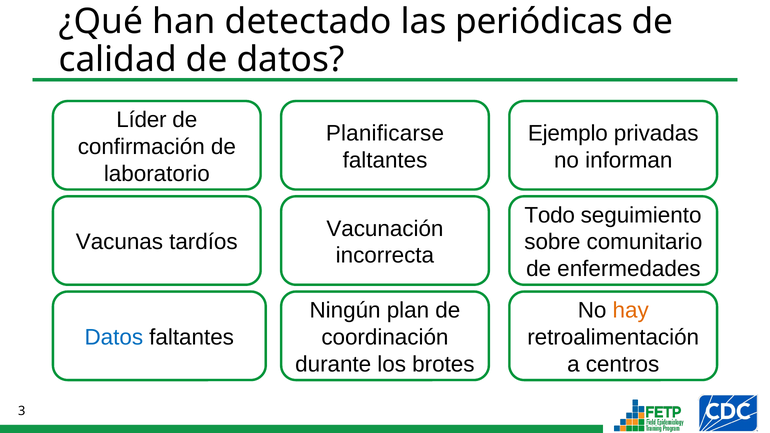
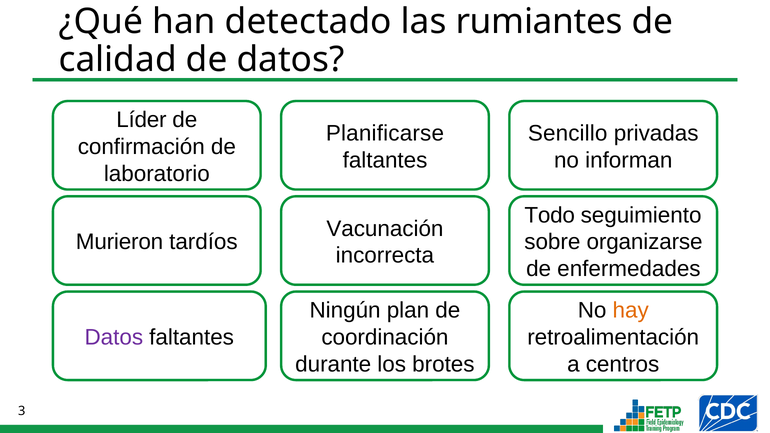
periódicas: periódicas -> rumiantes (539, 22)
Ejemplo: Ejemplo -> Sencillo (568, 133)
Vacunas: Vacunas -> Murieron (120, 242)
comunitario: comunitario -> organizarse (645, 242)
Datos colour: blue -> purple (114, 337)
